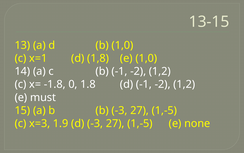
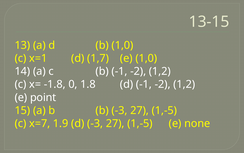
1,8: 1,8 -> 1,7 (98, 58)
must: must -> point (43, 97)
x=3: x=3 -> x=7 (40, 123)
